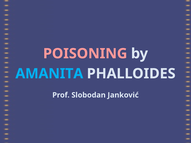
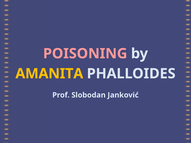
AMANITA colour: light blue -> yellow (49, 74)
